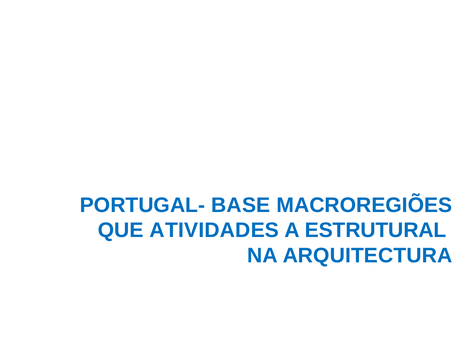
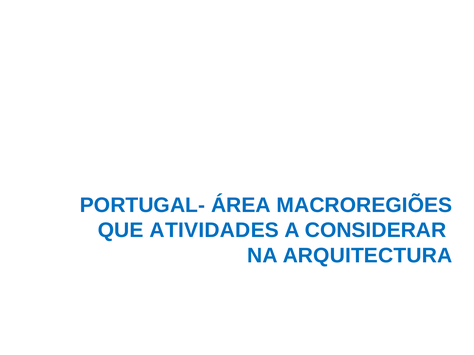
BASE: BASE -> ÁREA (241, 205)
ESTRUTURAL: ESTRUTURAL -> CONSIDERAR (376, 231)
